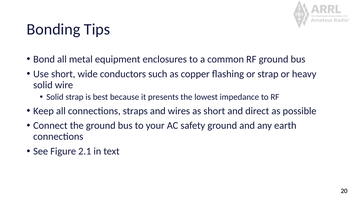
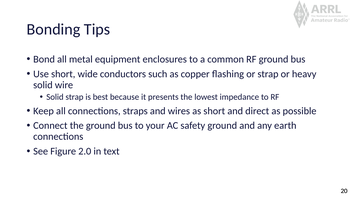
2.1: 2.1 -> 2.0 (85, 151)
